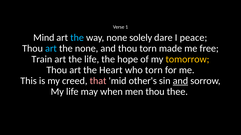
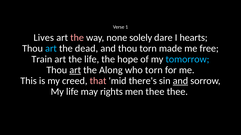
Mind: Mind -> Lives (44, 38)
the colour: light blue -> pink (77, 38)
peace: peace -> hearts (194, 38)
the none: none -> dead (87, 49)
tomorrow colour: yellow -> light blue (187, 60)
art underline: none -> present (75, 70)
Heart: Heart -> Along (111, 70)
other's: other's -> there's (143, 81)
when: when -> rights (111, 92)
men thou: thou -> thee (155, 92)
